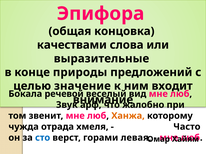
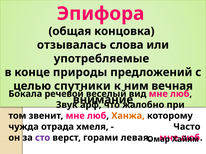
качествами: качествами -> отзывалась (72, 45)
выразительные: выразительные -> употребляемые (101, 59)
значение: значение -> спутники (82, 86)
входит: входит -> вечная (172, 86)
сто colour: blue -> purple (43, 138)
